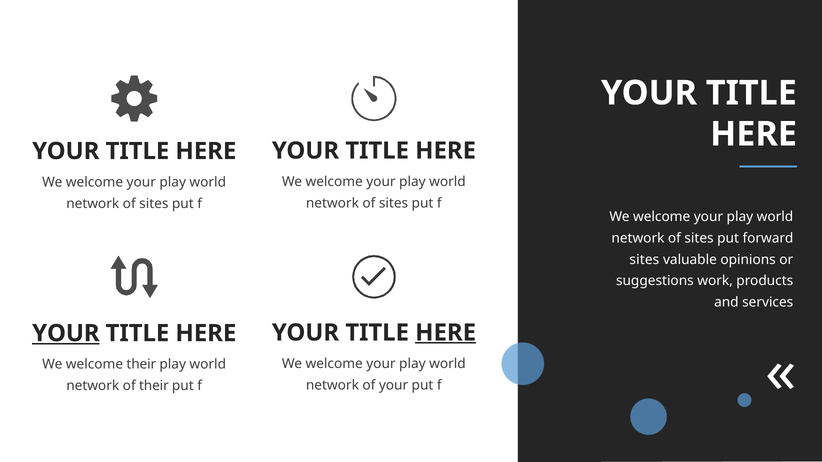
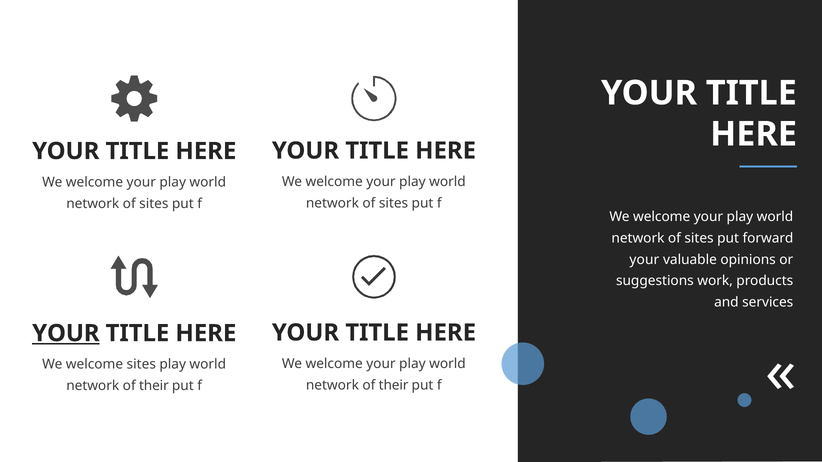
sites: sites -> your (644, 260)
HERE underline: present -> none (446, 333)
welcome their: their -> sites (141, 365)
your: your -> their (394, 385)
